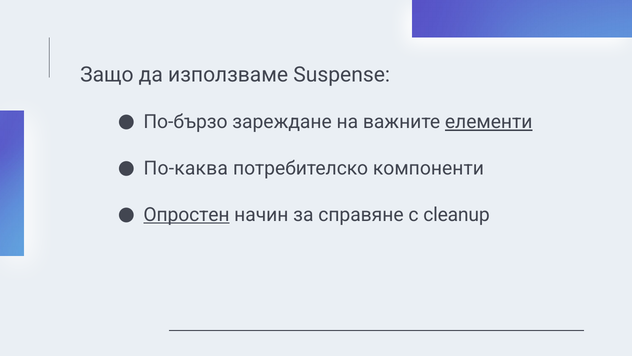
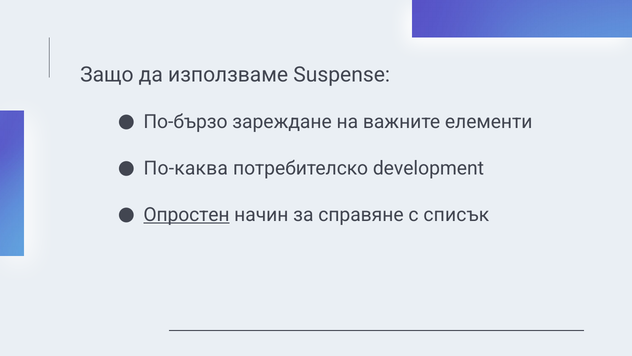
елементи underline: present -> none (489, 122)
компоненти: компоненти -> development (428, 168)
cleanup: cleanup -> списък (456, 215)
